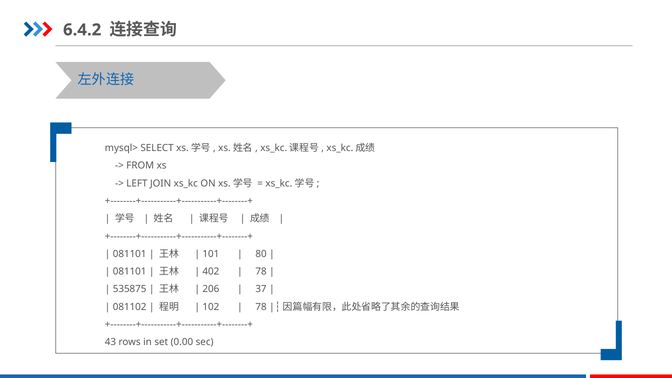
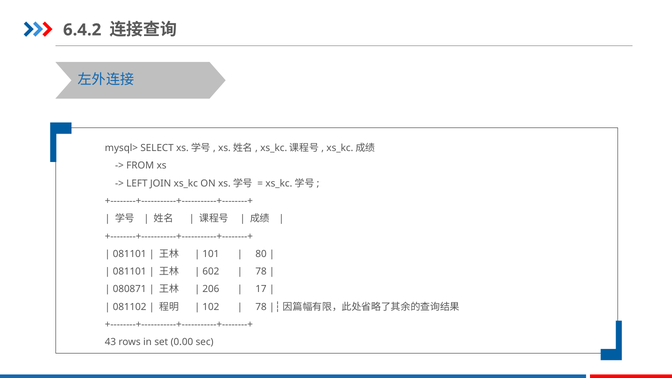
402: 402 -> 602 (211, 272)
535875: 535875 -> 080871 (130, 289)
37: 37 -> 17 (261, 289)
